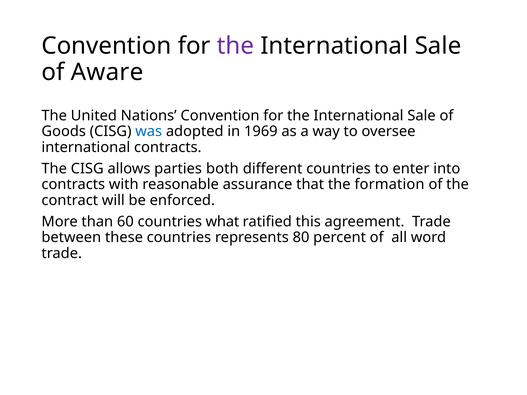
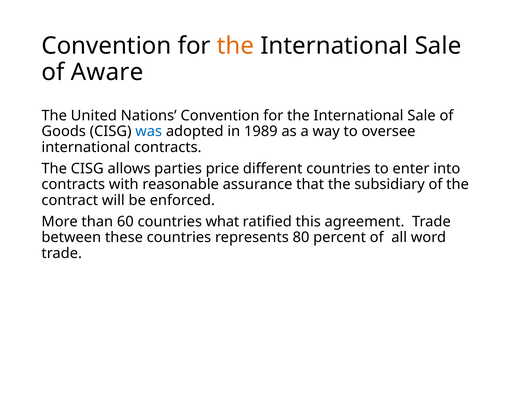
the colour: purple -> orange (236, 46)
1969: 1969 -> 1989 (261, 132)
both: both -> price (223, 169)
formation: formation -> subsidiary (390, 185)
